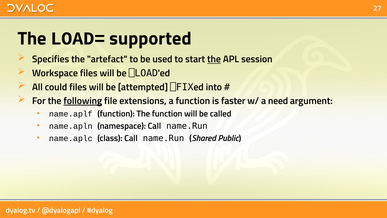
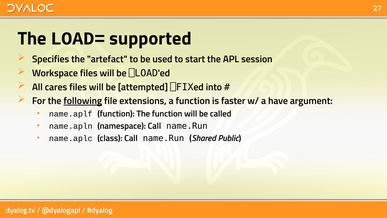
the underline: present -> none (214, 59)
could: could -> cares (56, 87)
need: need -> have (278, 101)
